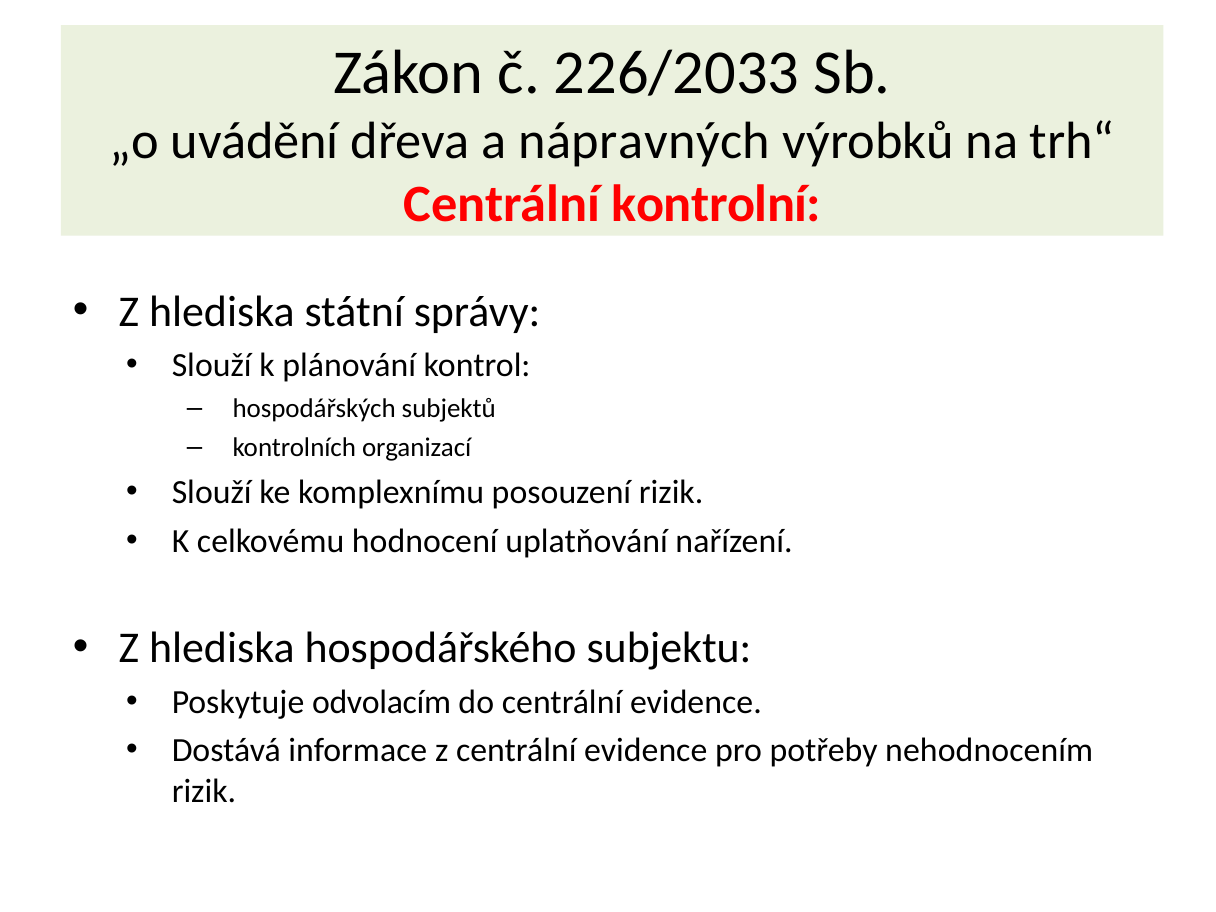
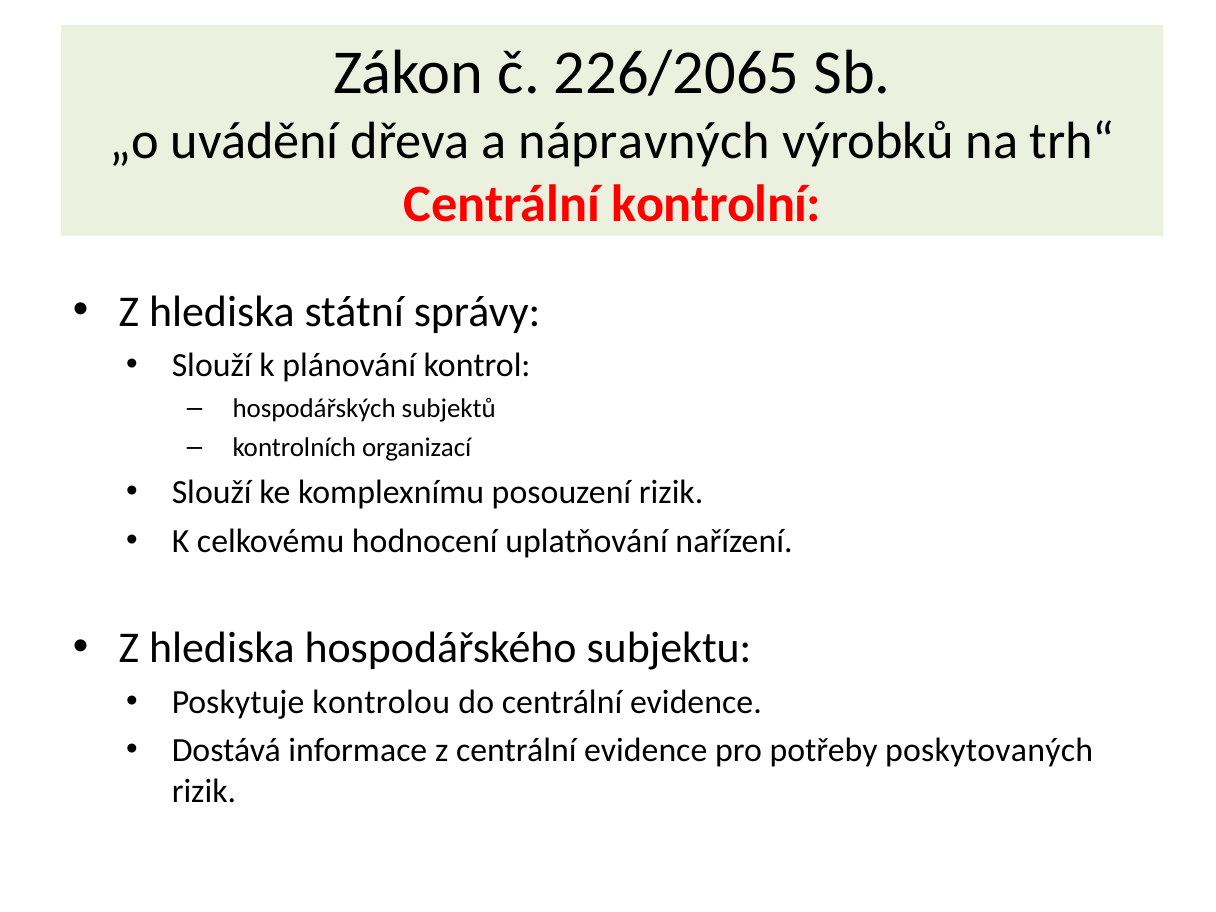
226/2033: 226/2033 -> 226/2065 (677, 73)
odvolacím: odvolacím -> kontrolou (381, 702)
nehodnocením: nehodnocením -> poskytovaných (989, 751)
